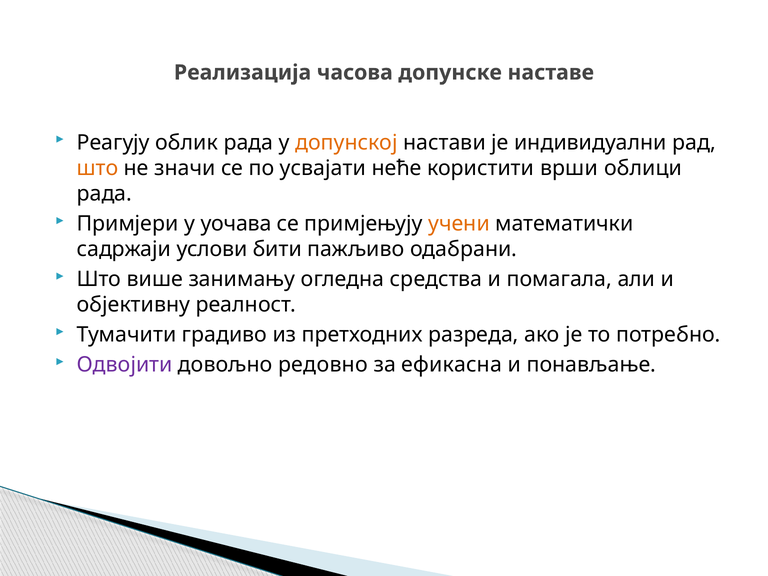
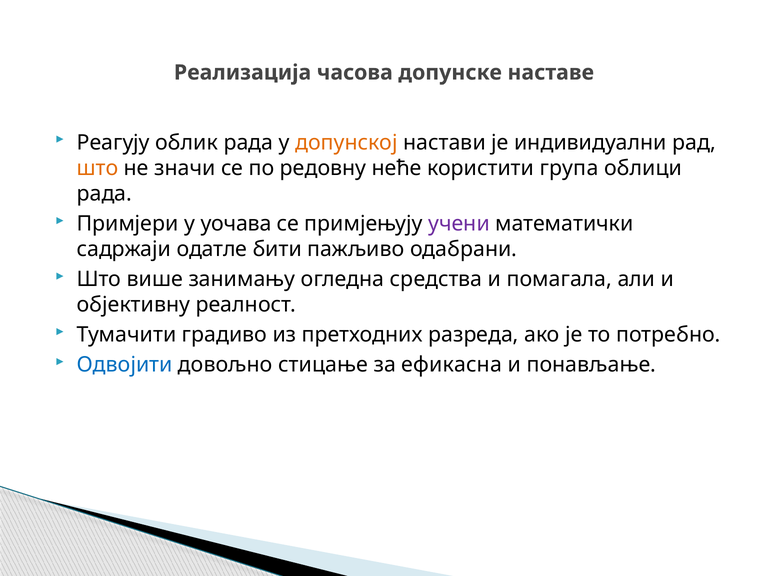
усвајати: усвајати -> редовну (323, 168)
врши: врши -> група (569, 168)
учени colour: orange -> purple (459, 224)
услови: услови -> одатле (212, 249)
Одвојити colour: purple -> blue (125, 365)
редовно: редовно -> стицање (323, 365)
